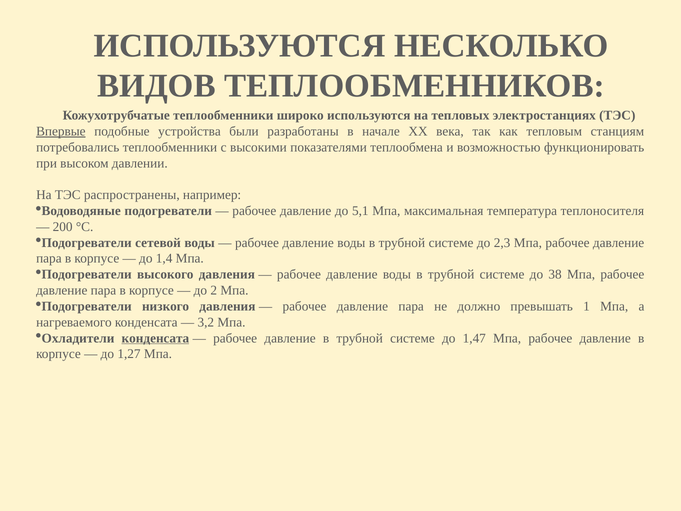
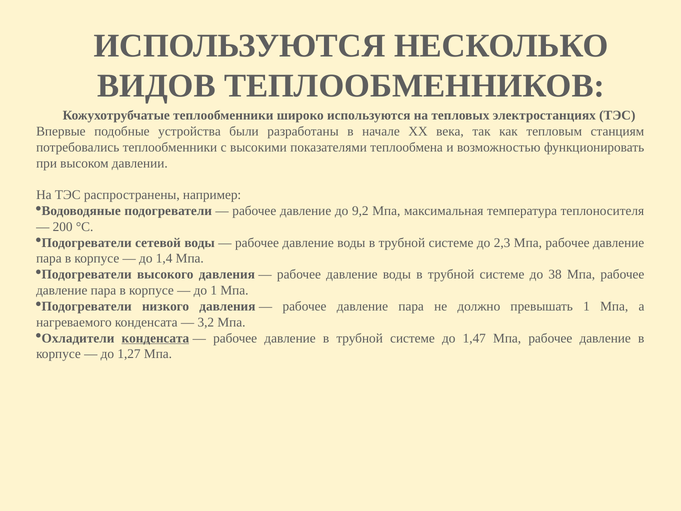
Впервые underline: present -> none (61, 131)
5,1: 5,1 -> 9,2 (360, 211)
до 2: 2 -> 1 (214, 290)
